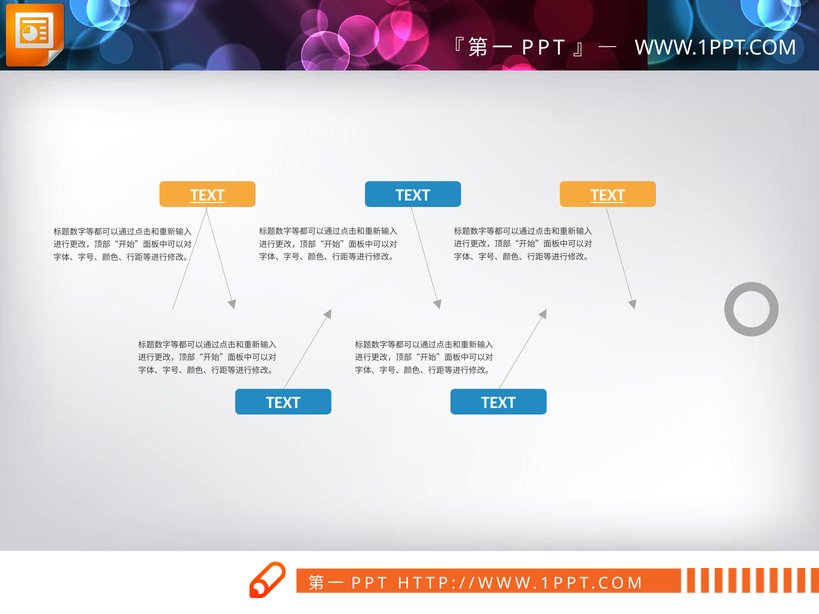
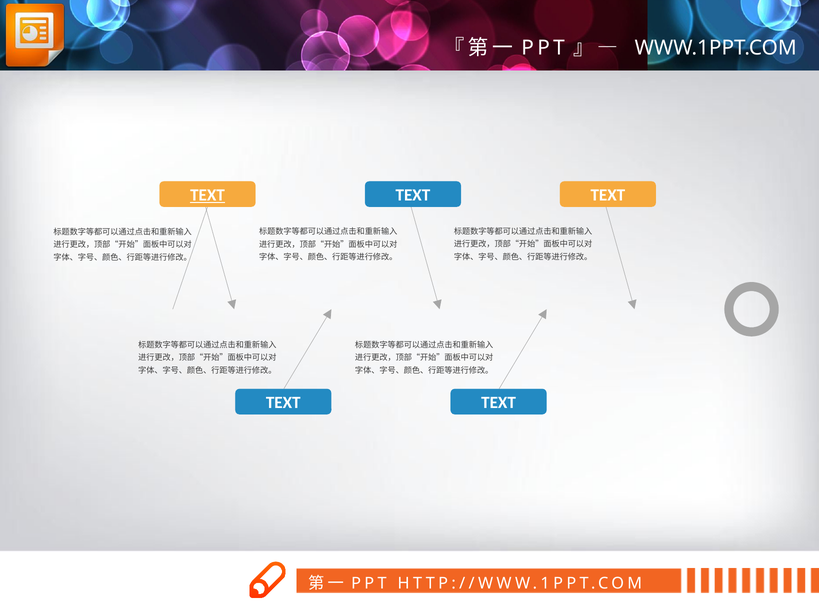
TEXT underline: present -> none (608, 195)
